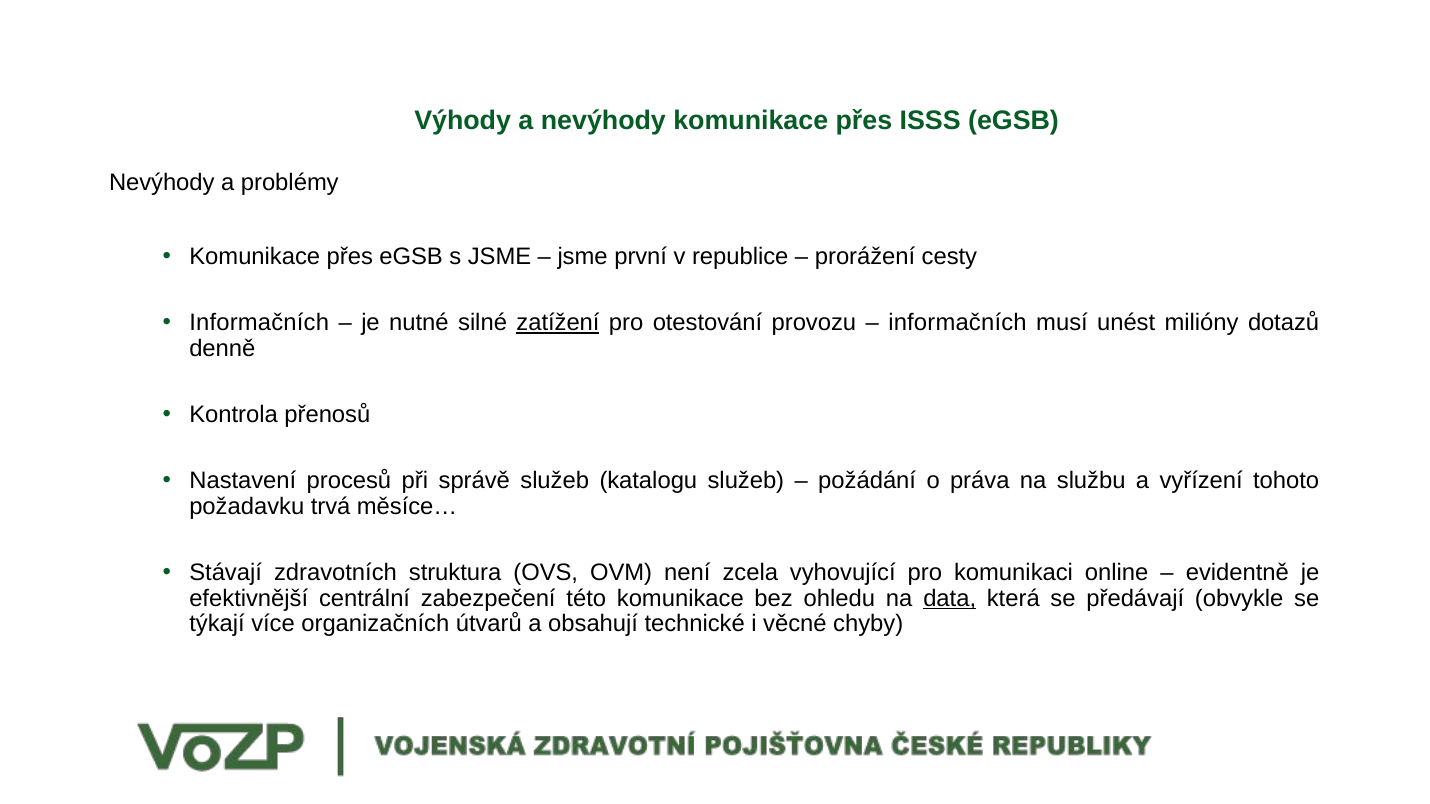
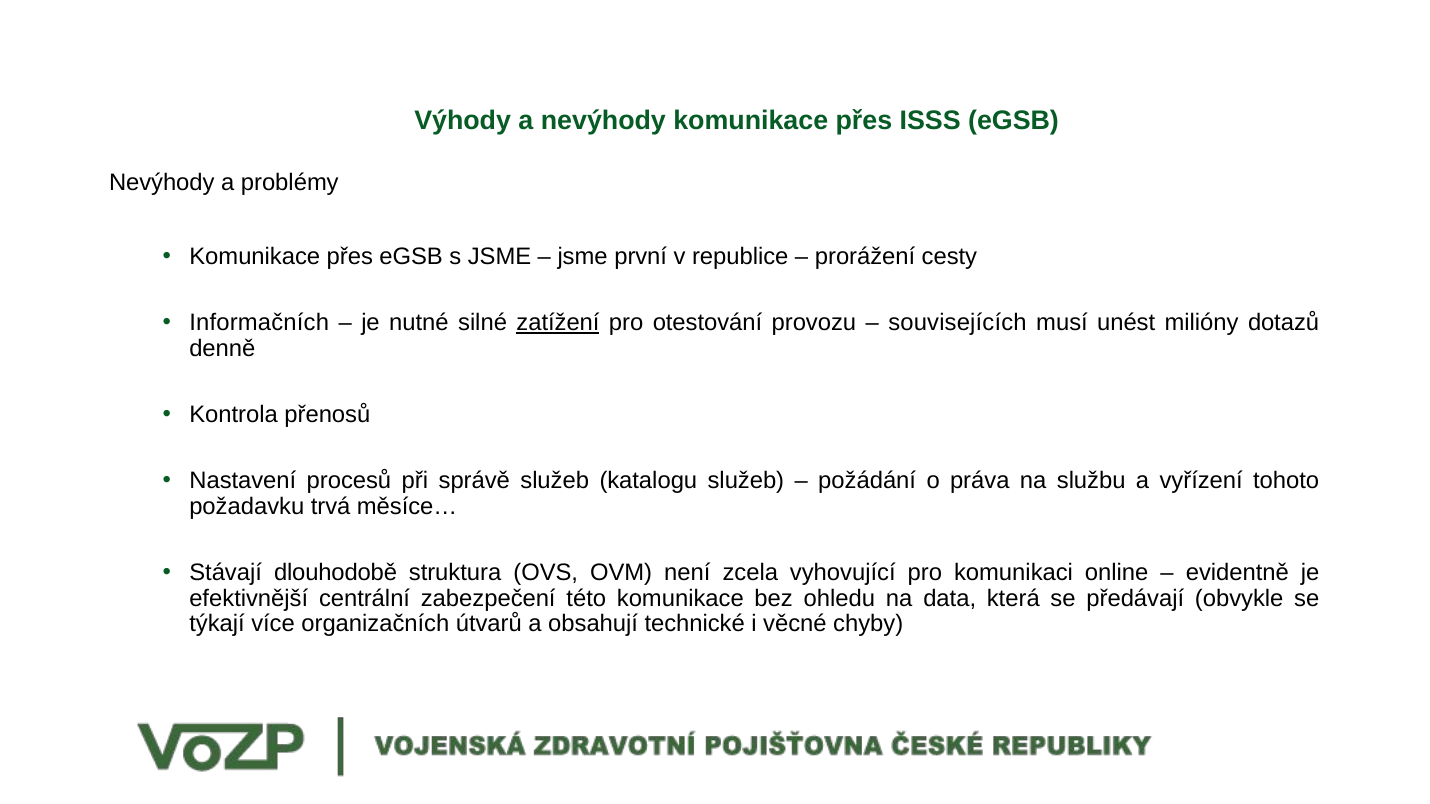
informačních: informačních -> souvisejících (957, 323)
zdravotních: zdravotních -> dlouhodobě (336, 573)
data underline: present -> none (950, 598)
